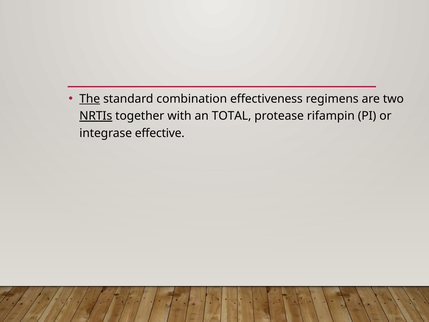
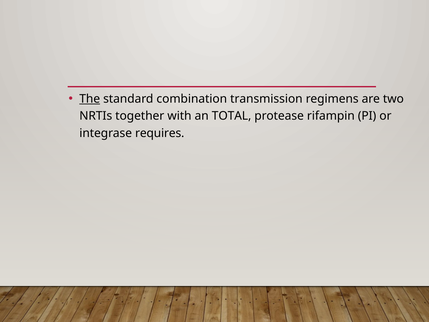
effectiveness: effectiveness -> transmission (266, 99)
NRTIs underline: present -> none (96, 116)
effective: effective -> requires (160, 133)
